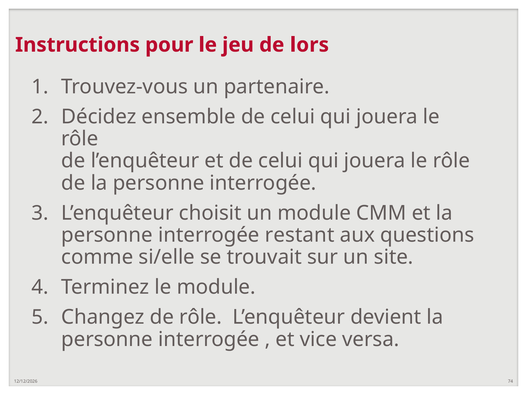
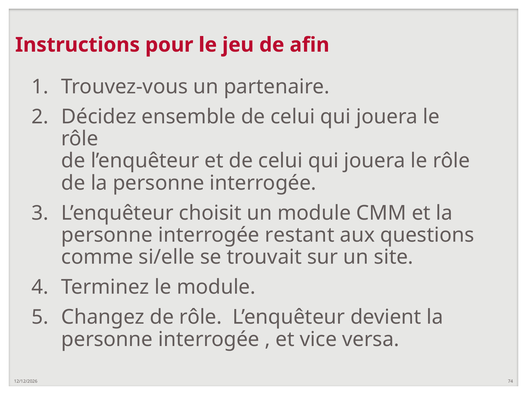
lors: lors -> afin (310, 45)
